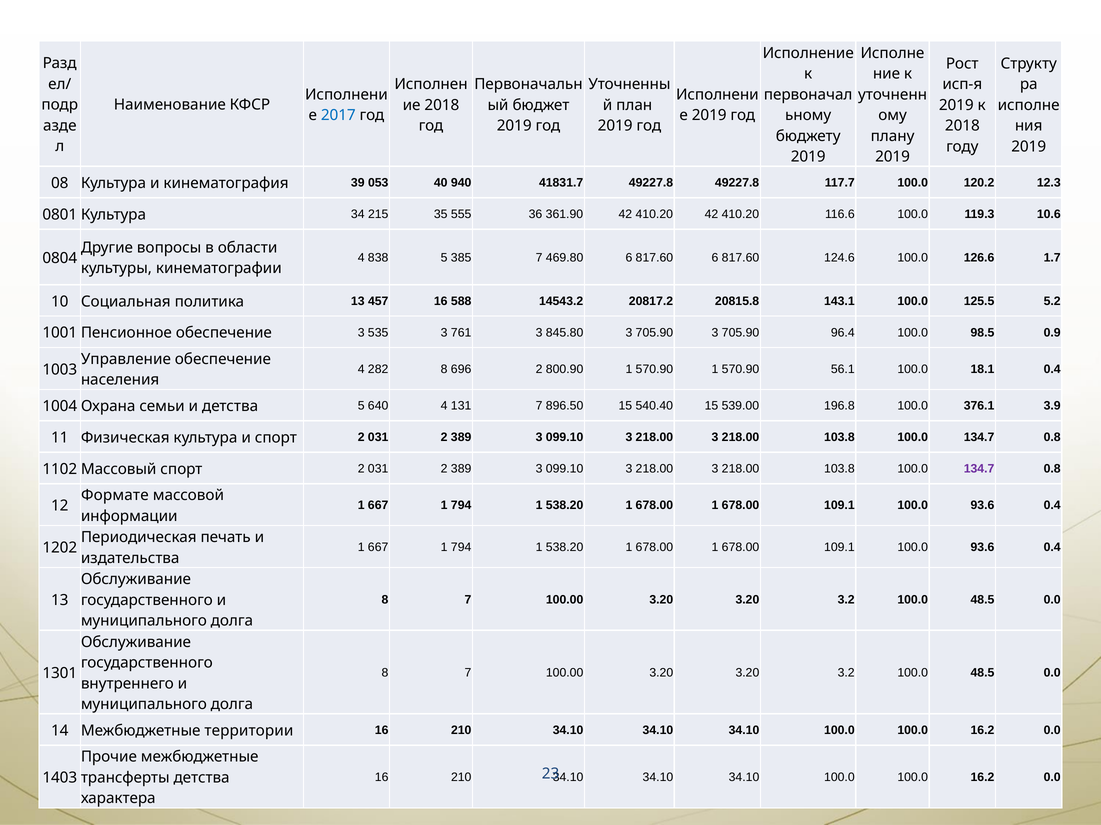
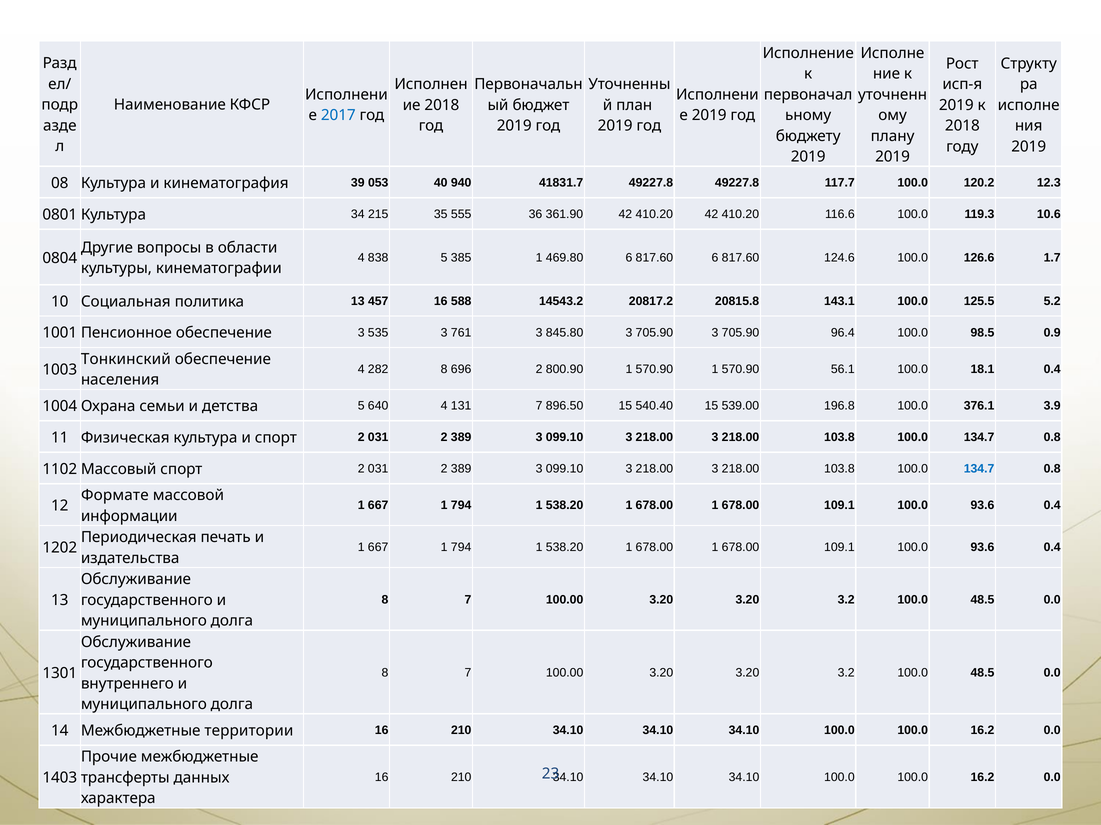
385 7: 7 -> 1 (539, 258)
Управление: Управление -> Тонкинский (126, 359)
134.7 colour: purple -> blue (979, 469)
трансферты детства: детства -> данных (202, 778)
